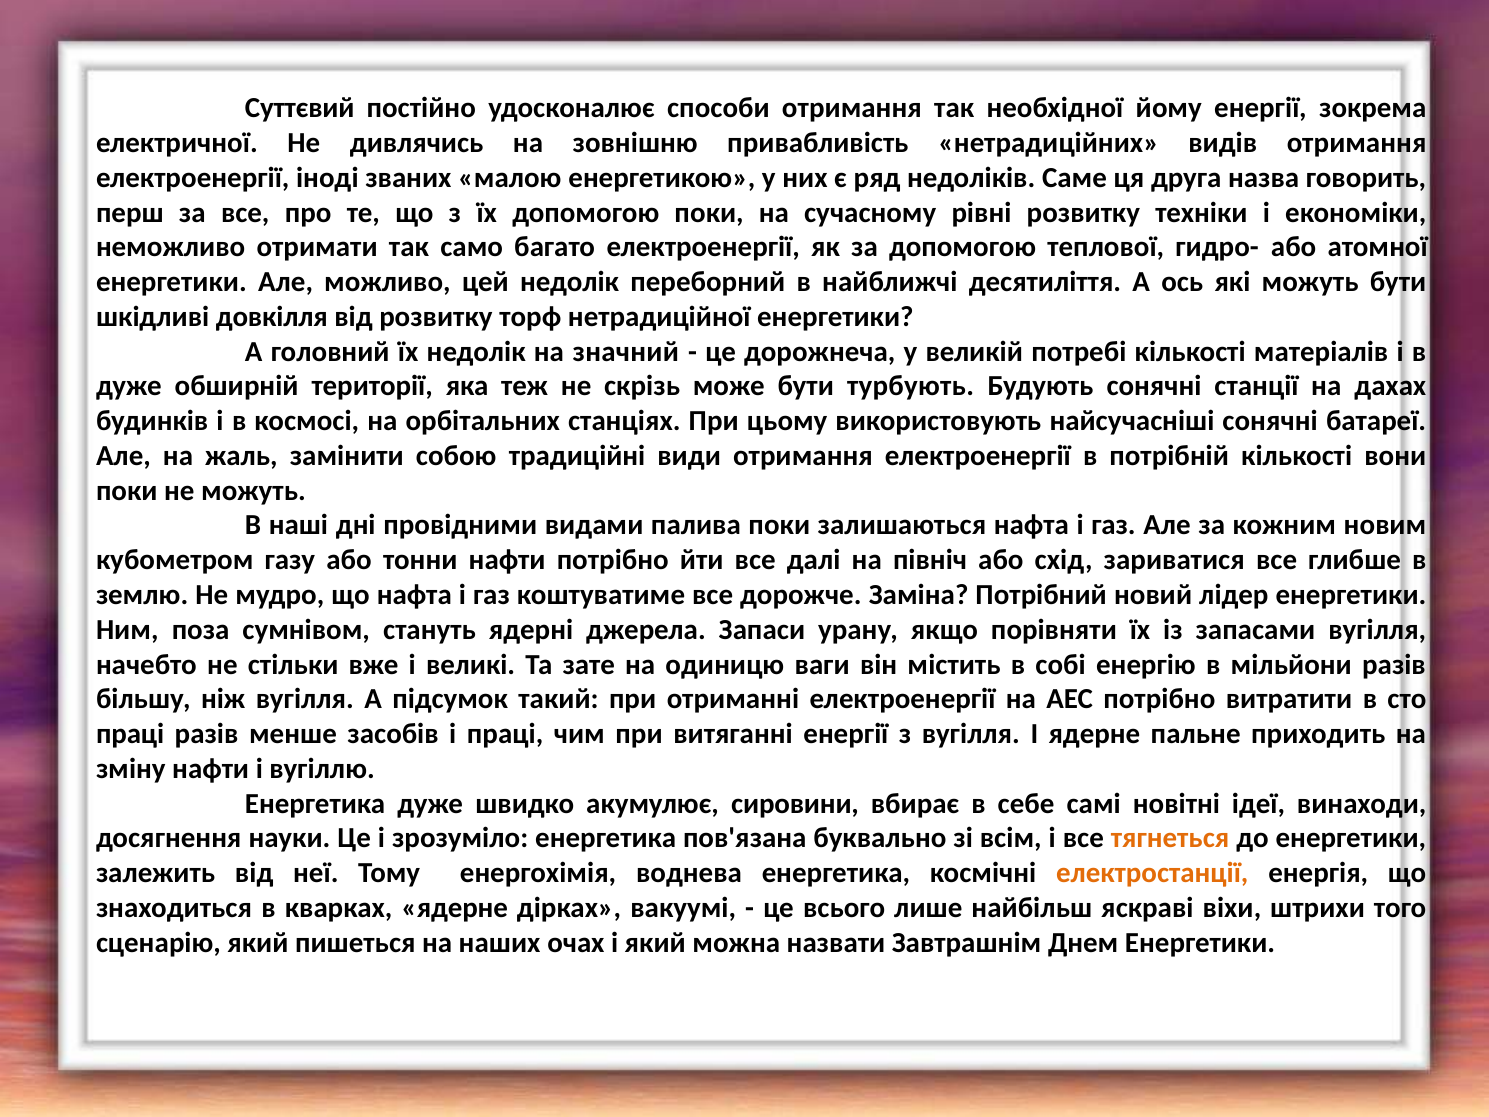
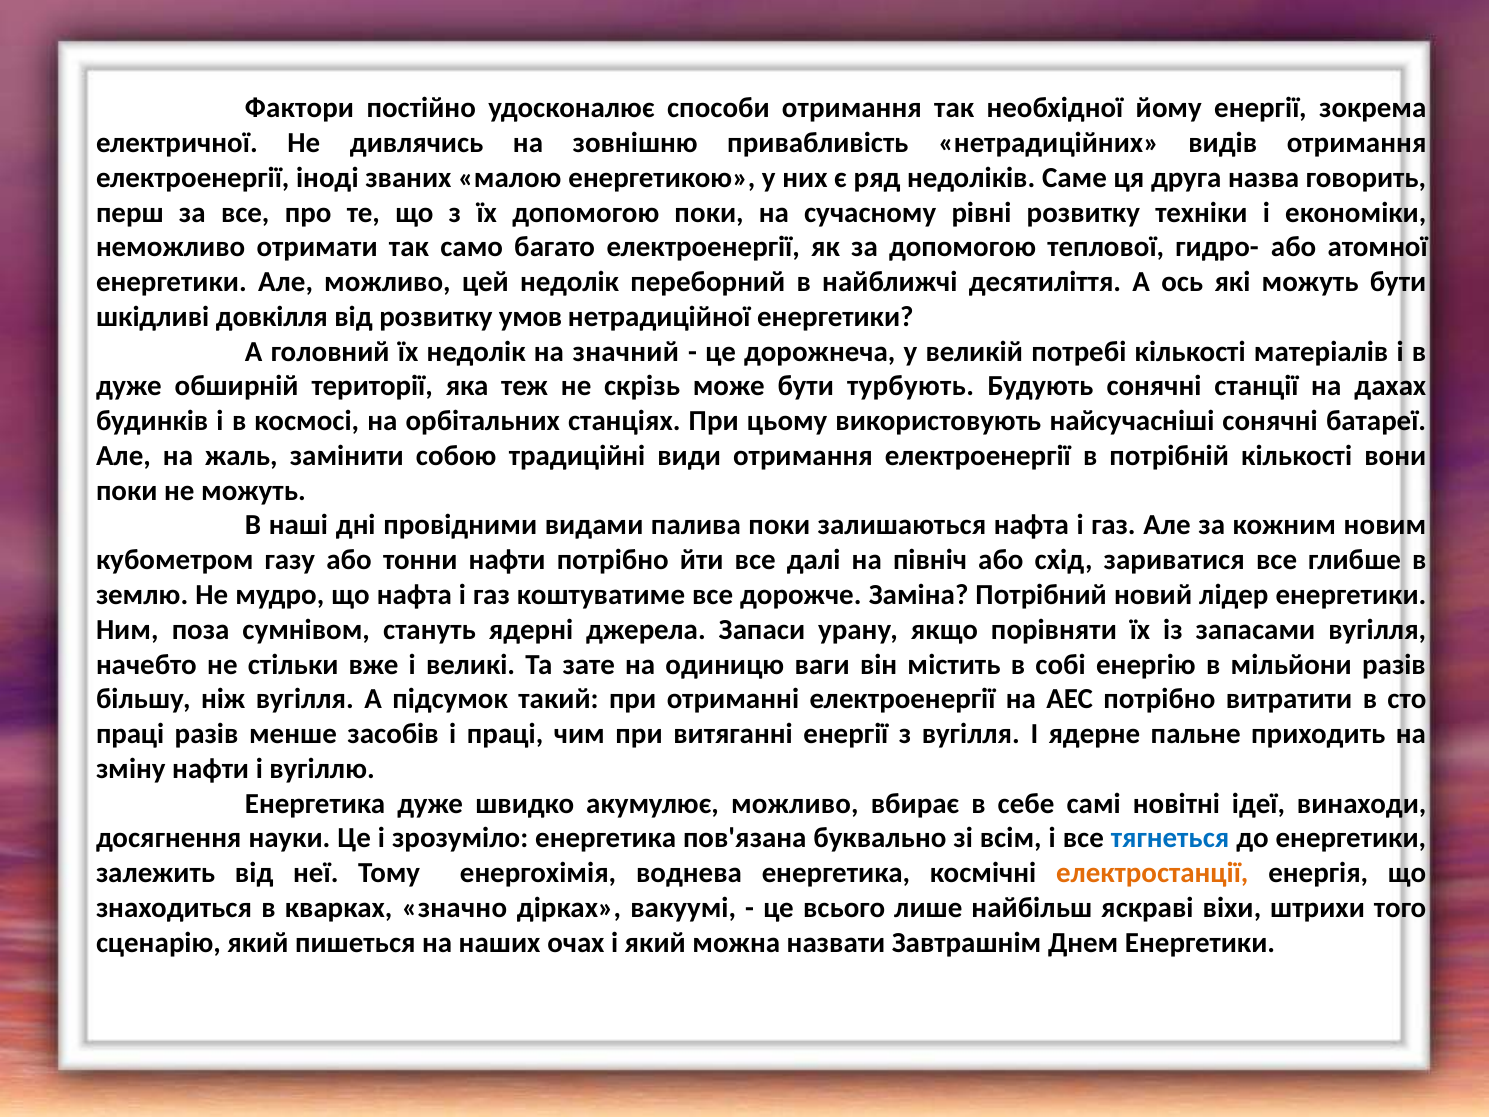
Суттєвий: Суттєвий -> Фактори (300, 108)
торф: торф -> умов (531, 317)
акумулює сировини: сировини -> можливо (795, 803)
тягнеться colour: orange -> blue (1170, 838)
кварках ядерне: ядерне -> значно (454, 908)
